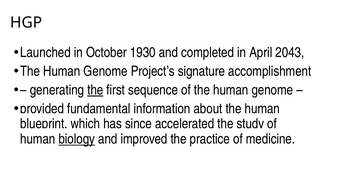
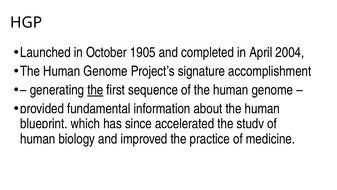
1930: 1930 -> 1905 (143, 52)
2043: 2043 -> 2004 (290, 52)
biology underline: present -> none (77, 139)
